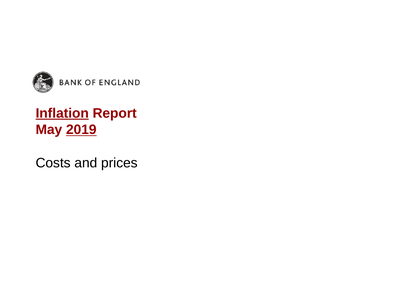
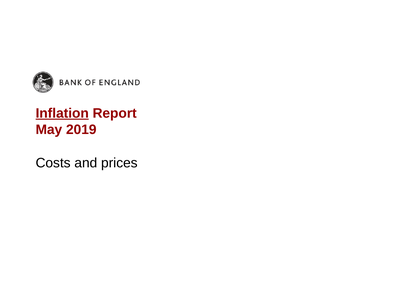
2019 underline: present -> none (81, 130)
